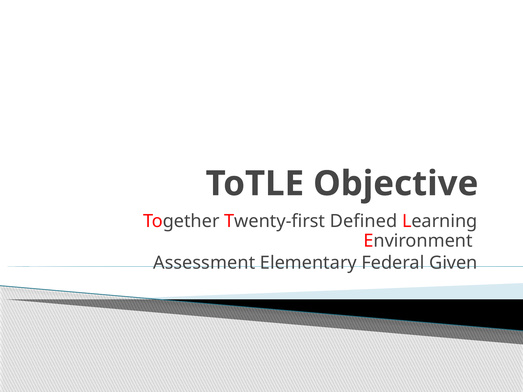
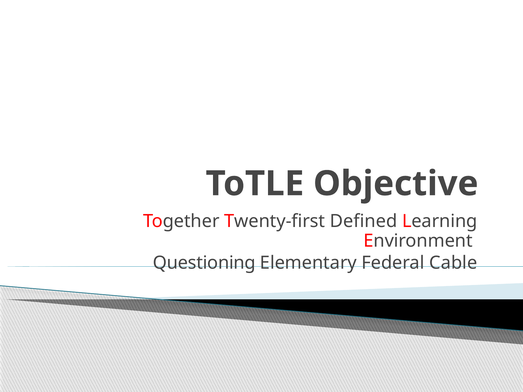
Assessment: Assessment -> Questioning (204, 263)
Given: Given -> Cable (453, 263)
